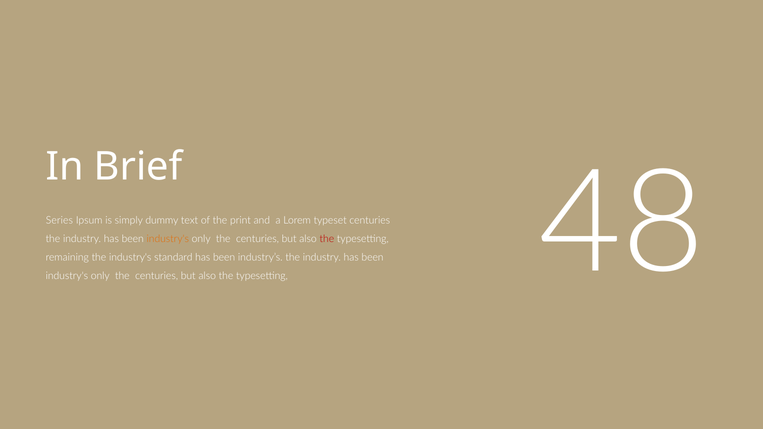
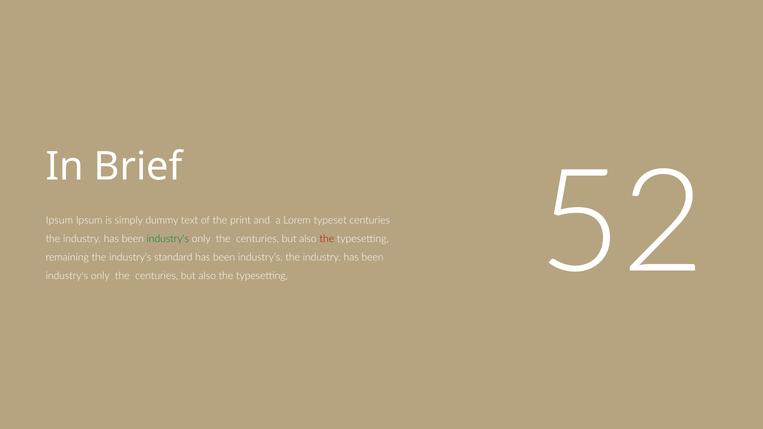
Series: Series -> Ipsum (59, 220)
industry's colour: orange -> green (168, 239)
48: 48 -> 52 (622, 224)
